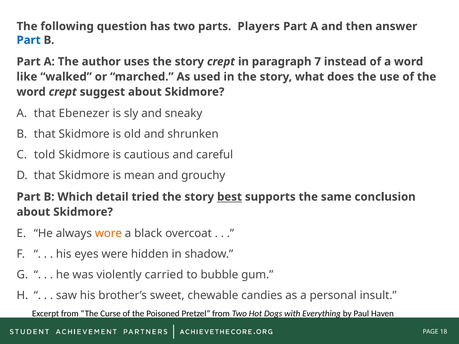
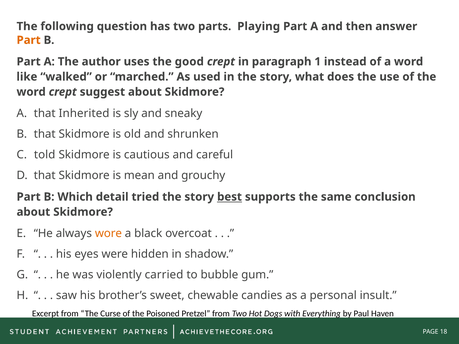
Players: Players -> Playing (259, 26)
Part colour: blue -> orange (29, 40)
uses the story: story -> good (189, 62)
7: 7 -> 1 (318, 62)
Ebenezer: Ebenezer -> Inherited (84, 113)
